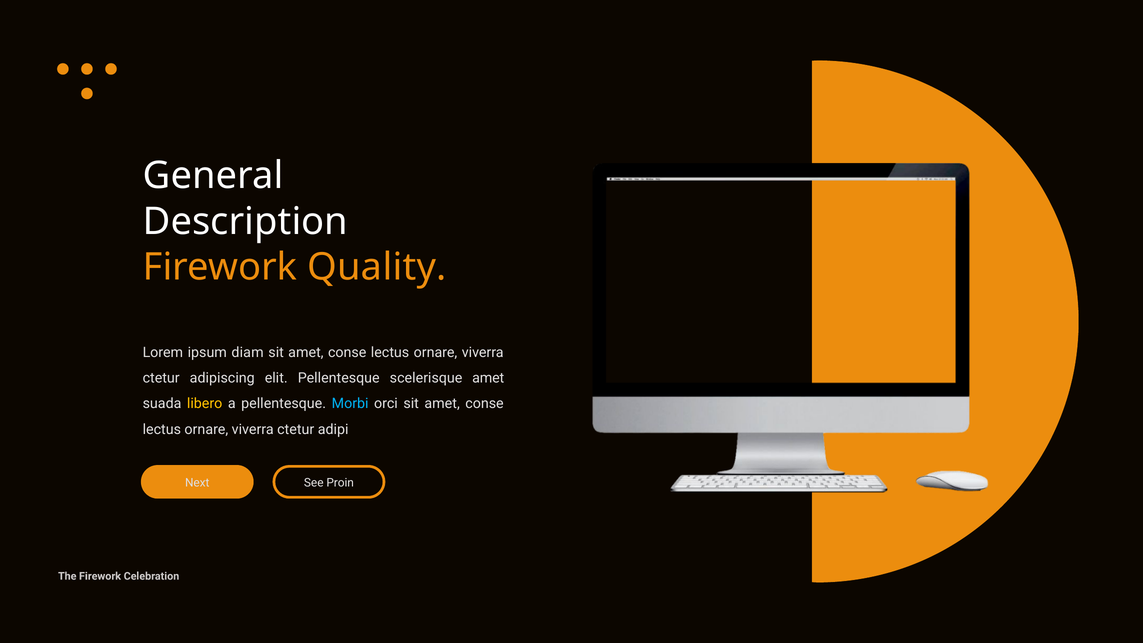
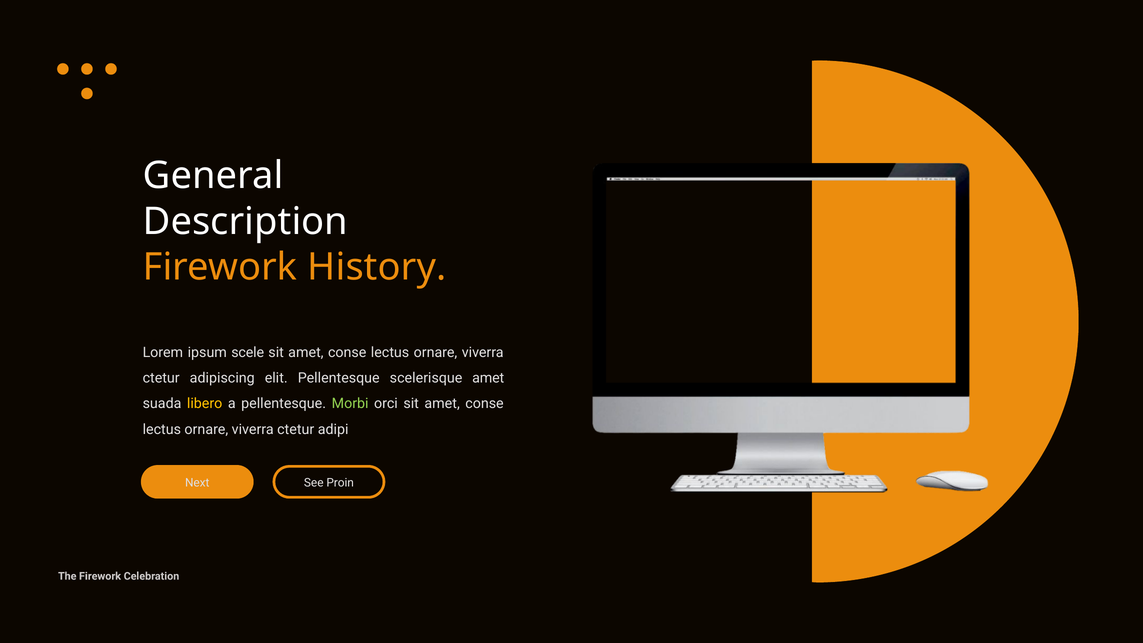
Quality: Quality -> History (377, 267)
diam: diam -> scele (248, 352)
Morbi colour: light blue -> light green (350, 404)
